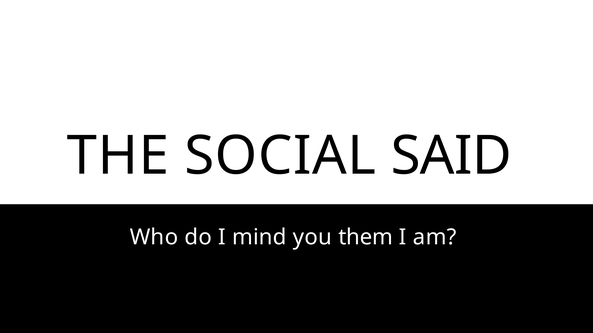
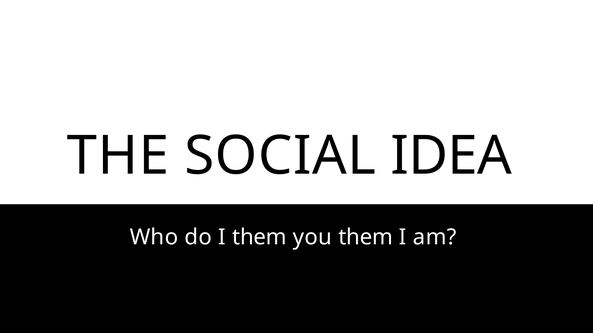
SAID: SAID -> IDEA (451, 156)
I mind: mind -> them (259, 238)
